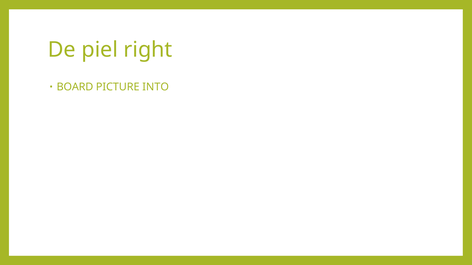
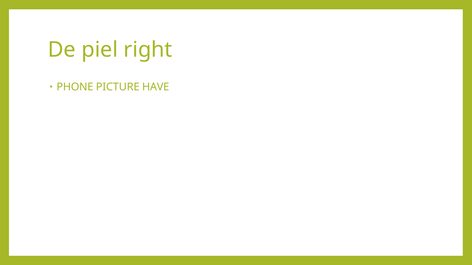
BOARD: BOARD -> PHONE (75, 87)
INTO: INTO -> HAVE (156, 87)
